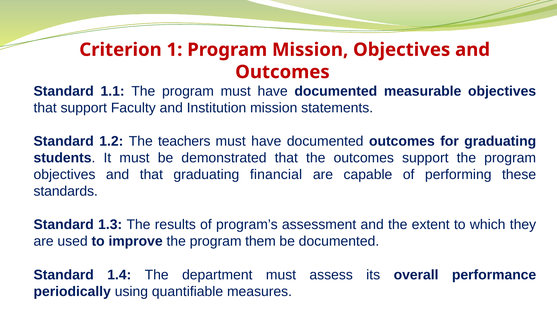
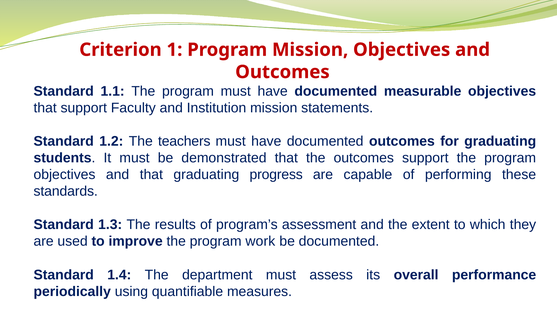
financial: financial -> progress (276, 175)
them: them -> work (260, 242)
